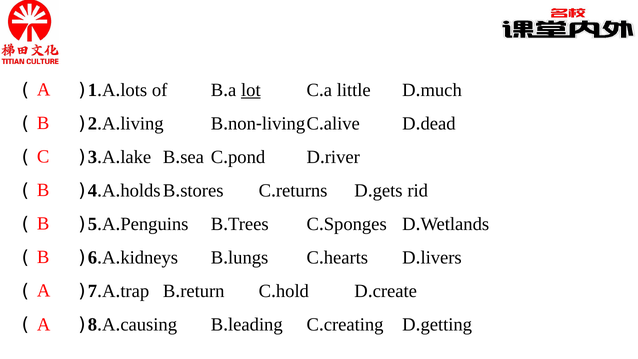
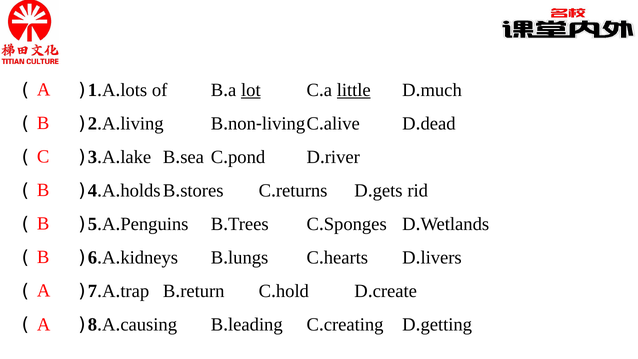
little underline: none -> present (354, 90)
